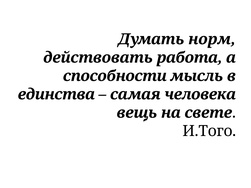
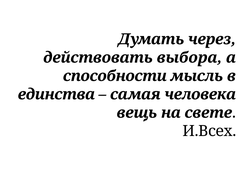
норм: норм -> через (212, 39)
работа: работа -> выбора (189, 58)
И.Того: И.Того -> И.Всех (209, 131)
